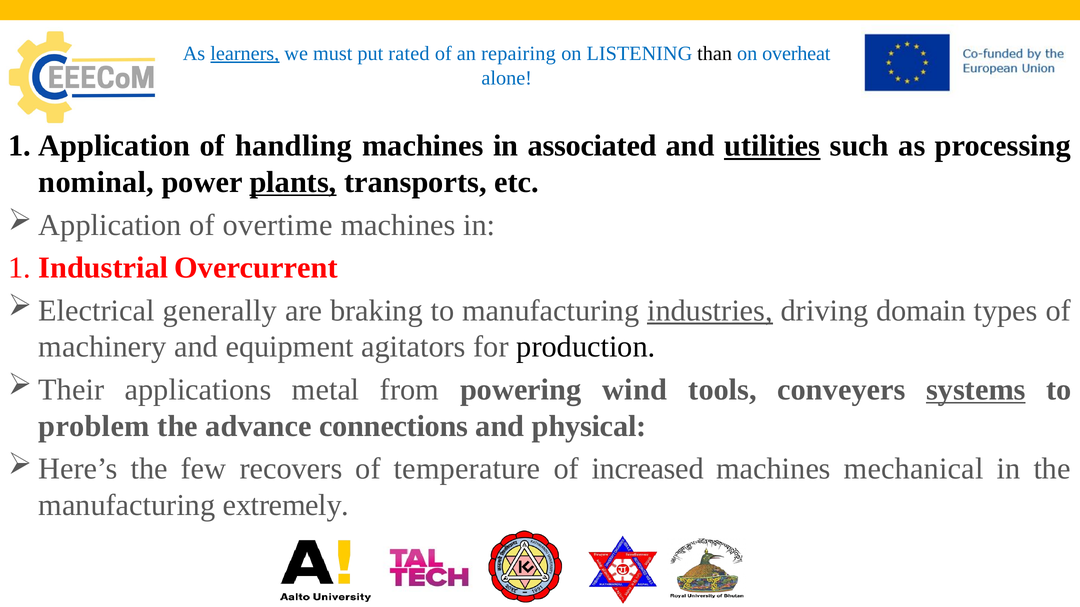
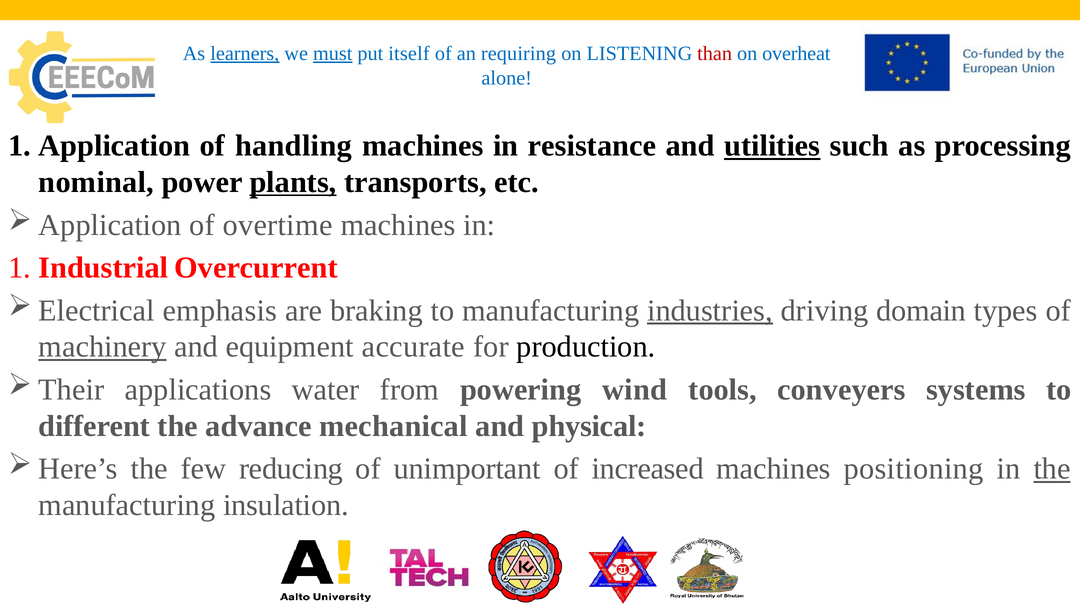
must underline: none -> present (333, 54)
rated: rated -> itself (409, 54)
repairing: repairing -> requiring (518, 54)
than colour: black -> red (715, 54)
associated: associated -> resistance (592, 146)
generally: generally -> emphasis (220, 311)
machinery underline: none -> present (103, 347)
agitators: agitators -> accurate (413, 347)
metal: metal -> water (326, 390)
systems underline: present -> none (976, 390)
problem: problem -> different (94, 427)
connections: connections -> mechanical (393, 427)
recovers: recovers -> reducing (291, 469)
temperature: temperature -> unimportant (467, 469)
mechanical: mechanical -> positioning (914, 469)
the underline: none -> present (1052, 469)
extremely: extremely -> insulation (286, 506)
